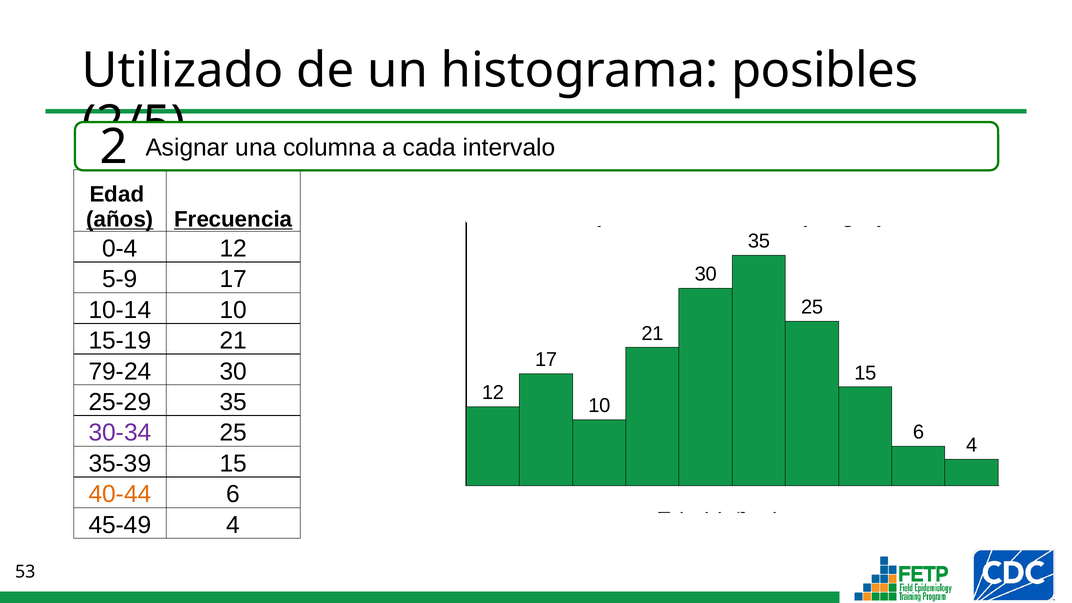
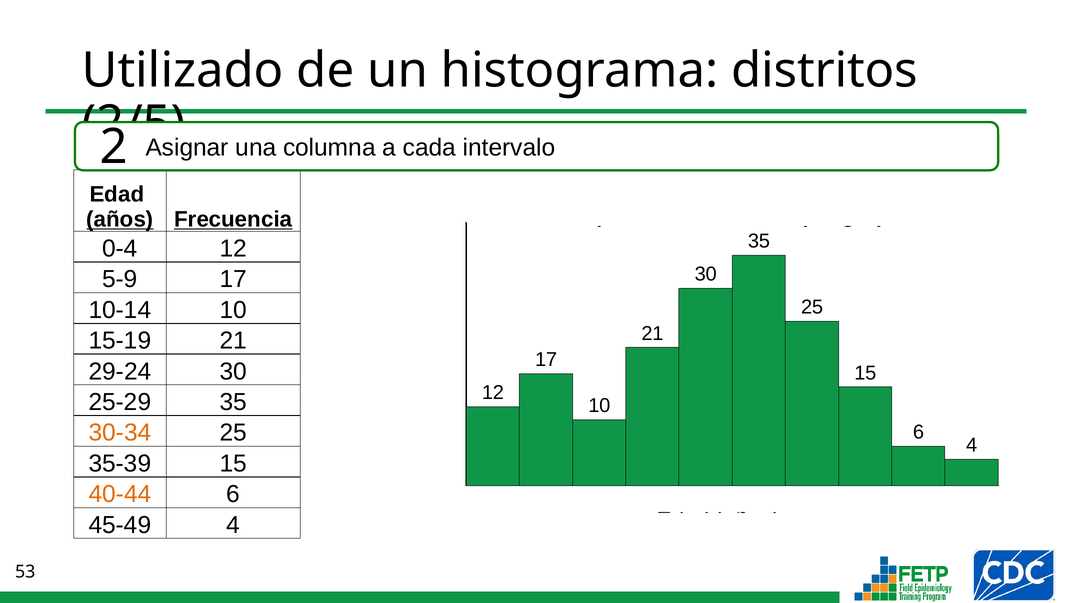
posibles: posibles -> distritos (825, 70)
79-24: 79-24 -> 29-24 (120, 371)
30-34 colour: purple -> orange (120, 433)
